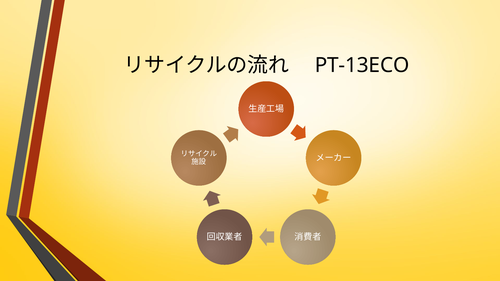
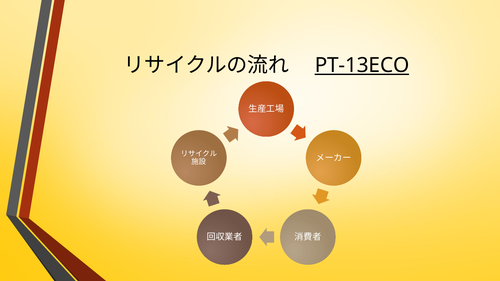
PT-13ECO underline: none -> present (362, 66)
